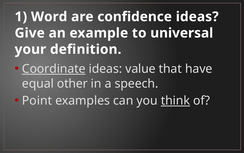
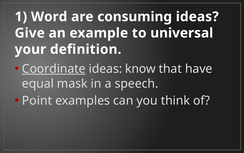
confidence: confidence -> consuming (135, 17)
value: value -> know (140, 69)
other: other -> mask (72, 83)
think underline: present -> none (175, 100)
